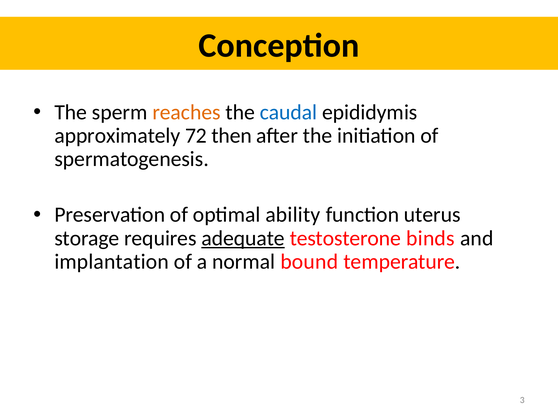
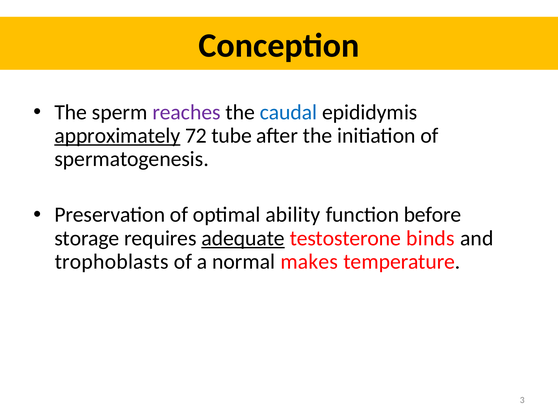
reaches colour: orange -> purple (187, 112)
approximately underline: none -> present (117, 135)
then: then -> tube (232, 135)
uterus: uterus -> before (432, 214)
implantation: implantation -> trophoblasts (112, 261)
bound: bound -> makes (309, 261)
